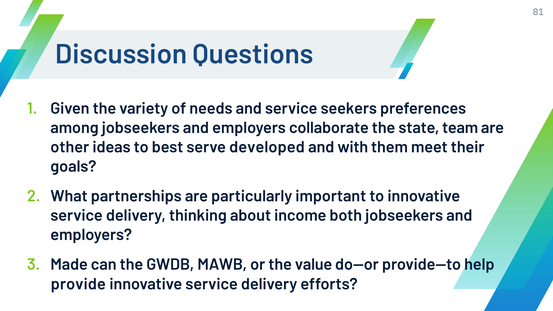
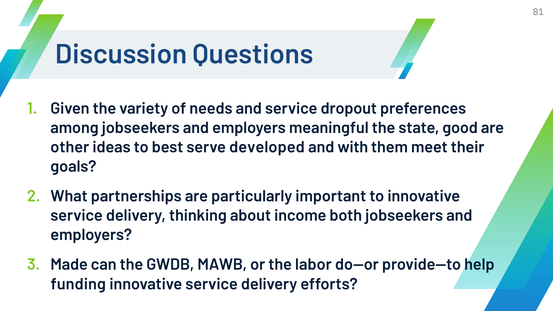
seekers: seekers -> dropout (349, 108)
collaborate: collaborate -> meaningful (329, 128)
team: team -> good (460, 128)
value: value -> labor (313, 265)
provide: provide -> funding (78, 284)
